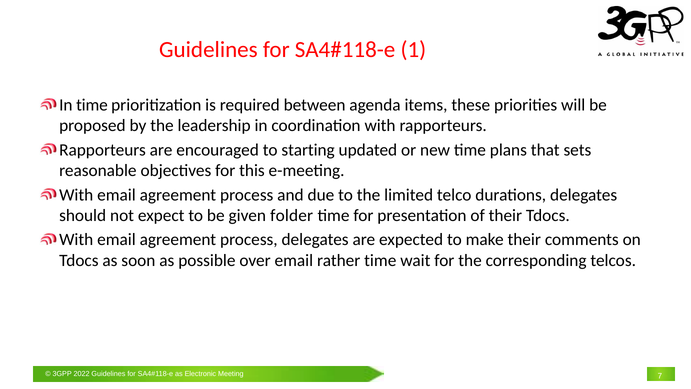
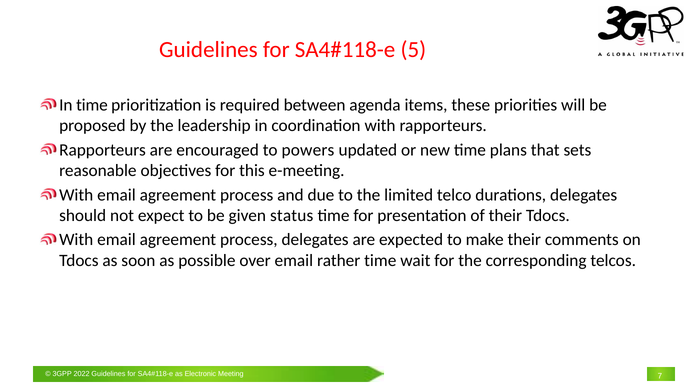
1: 1 -> 5 (413, 50)
starting: starting -> powers (308, 150)
folder: folder -> status (292, 215)
